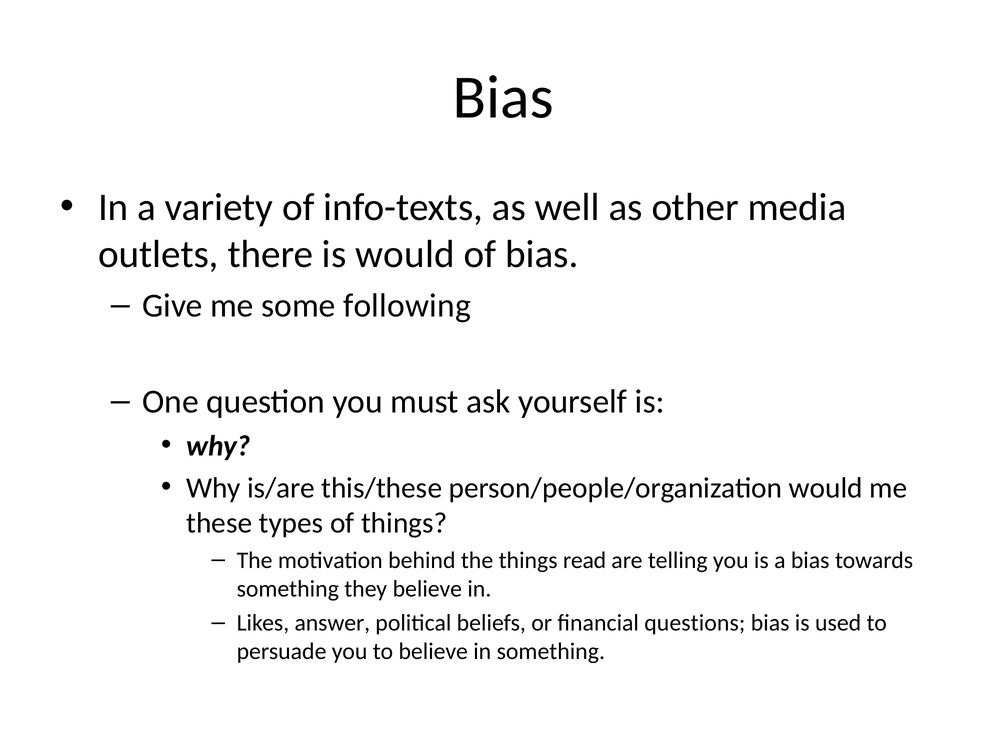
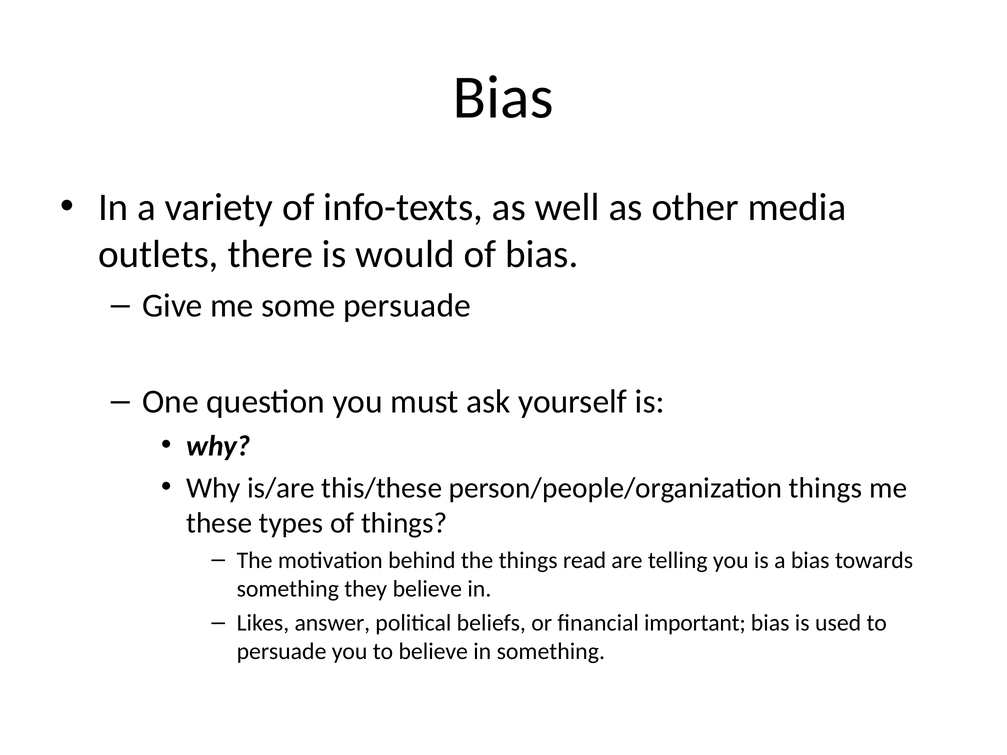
some following: following -> persuade (407, 306)
person/people/organization would: would -> things (826, 488)
questions: questions -> important (695, 623)
